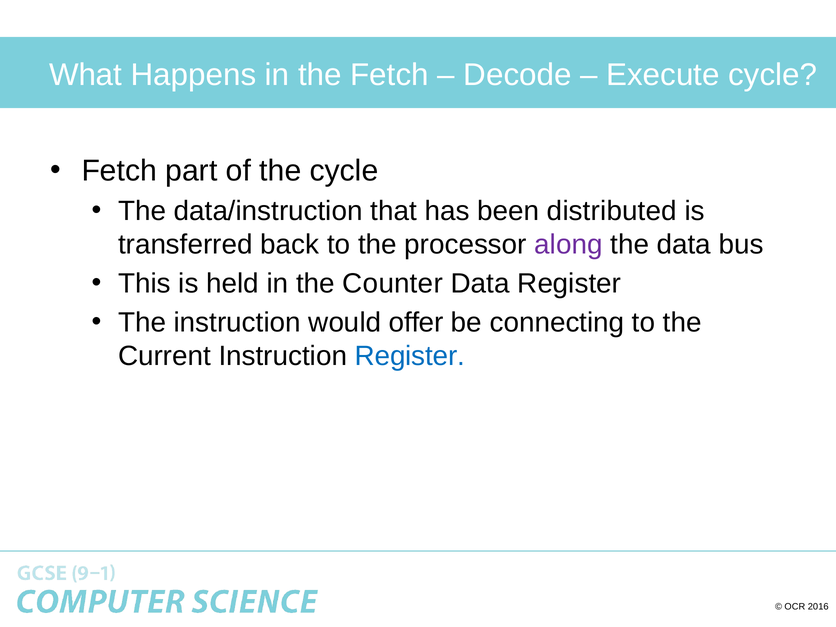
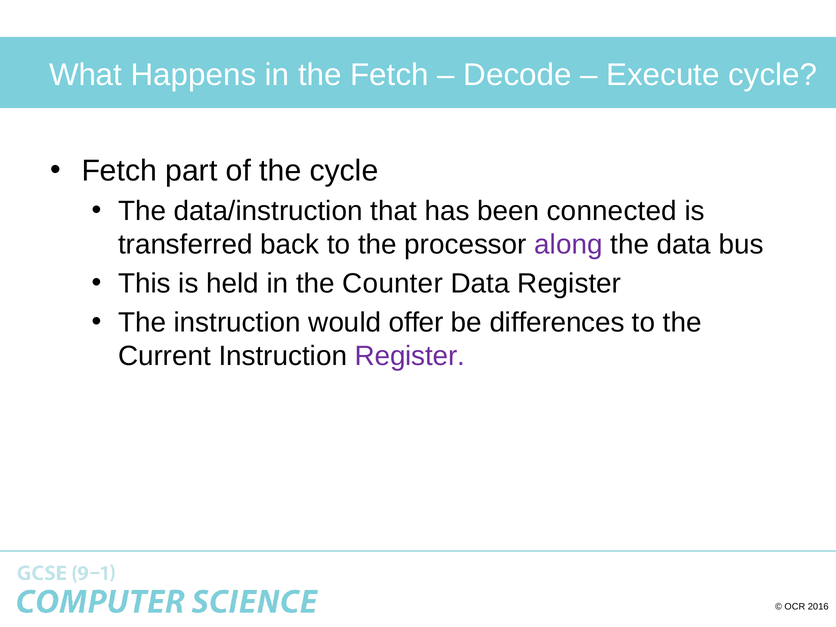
distributed: distributed -> connected (612, 211)
connecting: connecting -> differences (557, 322)
Register colour: blue -> purple (410, 356)
